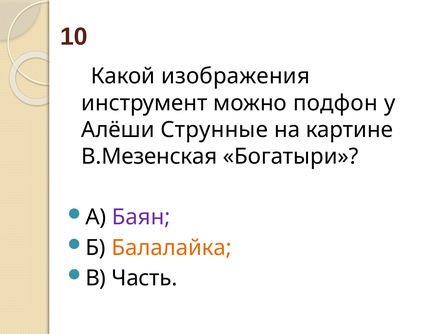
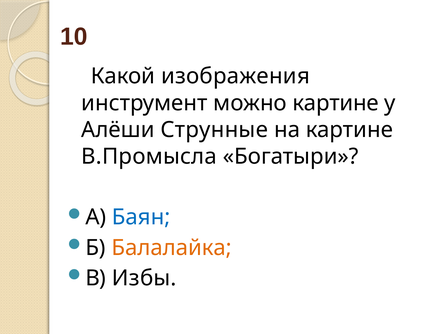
можно подфон: подфон -> картине (336, 103)
В.Мезенская: В.Мезенская -> В.Промысла (149, 156)
Баян colour: purple -> blue (141, 217)
Часть: Часть -> Избы (144, 278)
